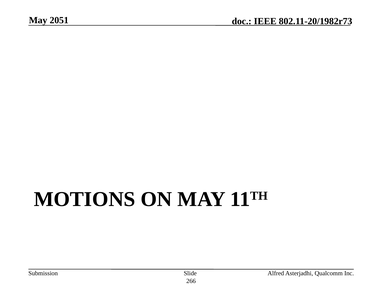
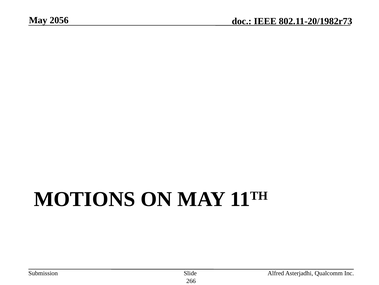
2051: 2051 -> 2056 (59, 20)
